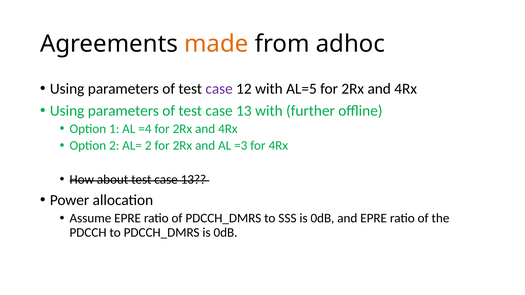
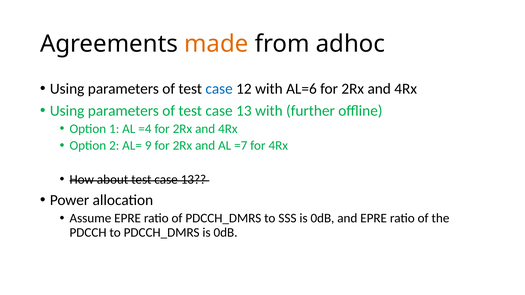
case colour: purple -> blue (219, 89)
AL=5: AL=5 -> AL=6 (301, 89)
AL= 2: 2 -> 9 (148, 146)
=3: =3 -> =7 (241, 146)
